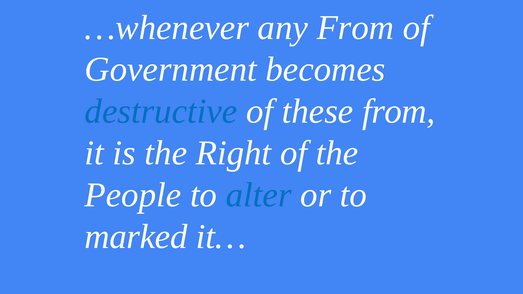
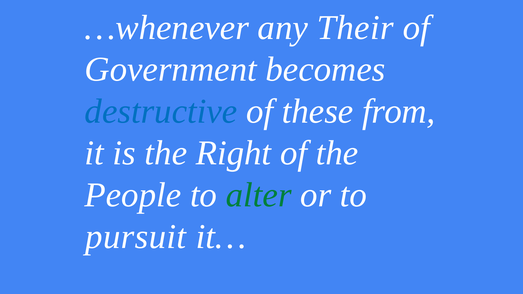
any From: From -> Their (355, 28)
alter colour: blue -> green (259, 195)
marked: marked -> pursuit (136, 237)
